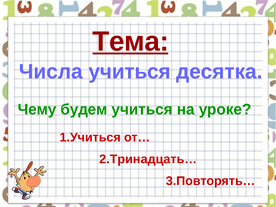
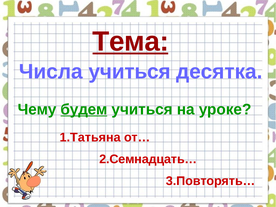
будем underline: none -> present (84, 109)
1.Учиться: 1.Учиться -> 1.Татьяна (90, 137)
2.Тринадцать…: 2.Тринадцать… -> 2.Семнадцать… (148, 159)
